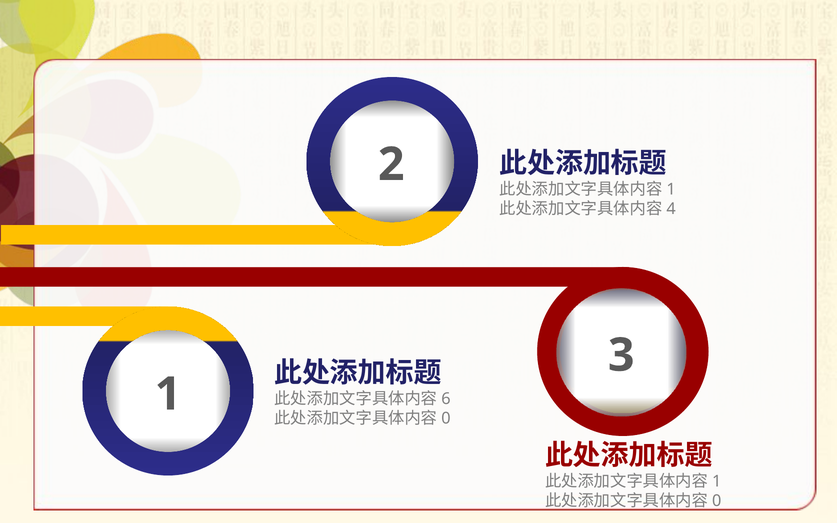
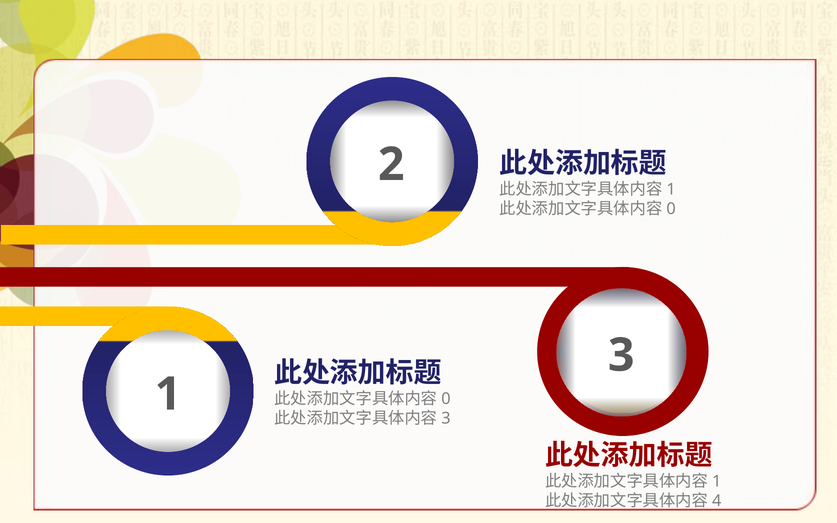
4: 4 -> 0 (671, 209)
6: 6 -> 0 (446, 399)
0: 0 -> 3 (446, 418)
0: 0 -> 4 (717, 501)
